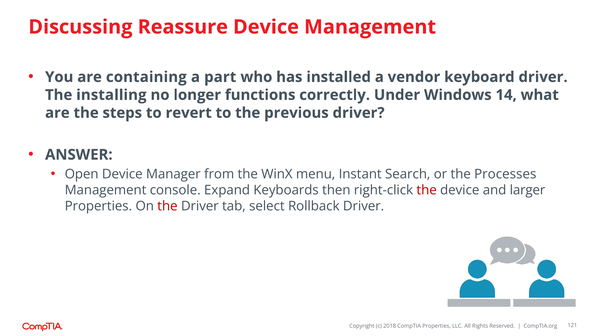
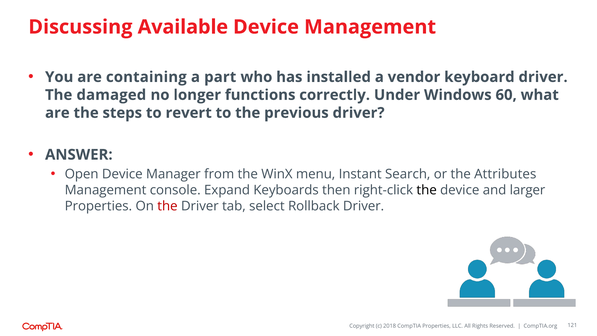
Reassure: Reassure -> Available (183, 27)
installing: installing -> damaged (111, 95)
14: 14 -> 60 (506, 95)
Processes: Processes -> Attributes (505, 174)
the colour: red -> black (427, 190)
